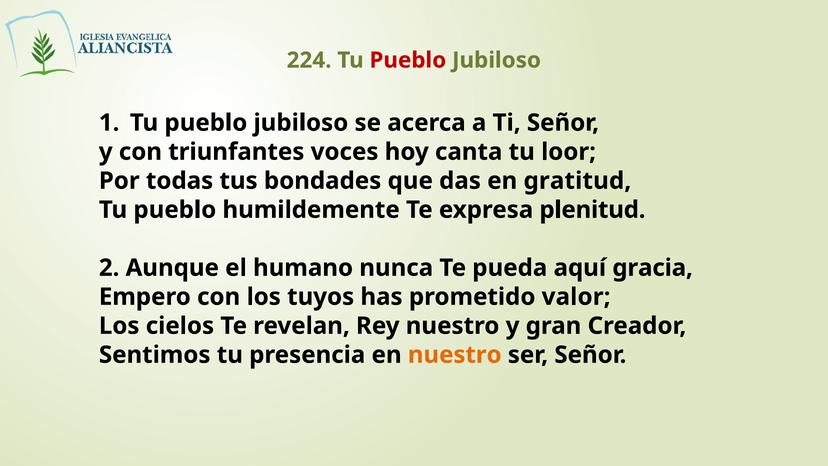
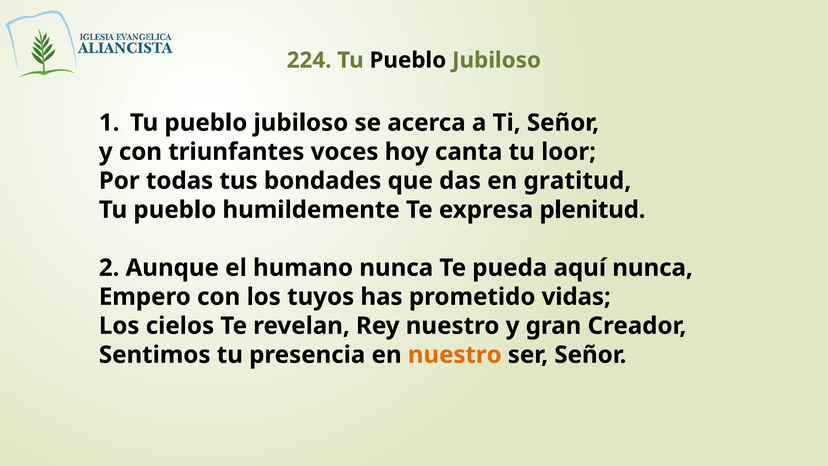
Pueblo colour: red -> black (408, 60)
aquí gracia: gracia -> nunca (653, 268)
valor: valor -> vidas (576, 297)
